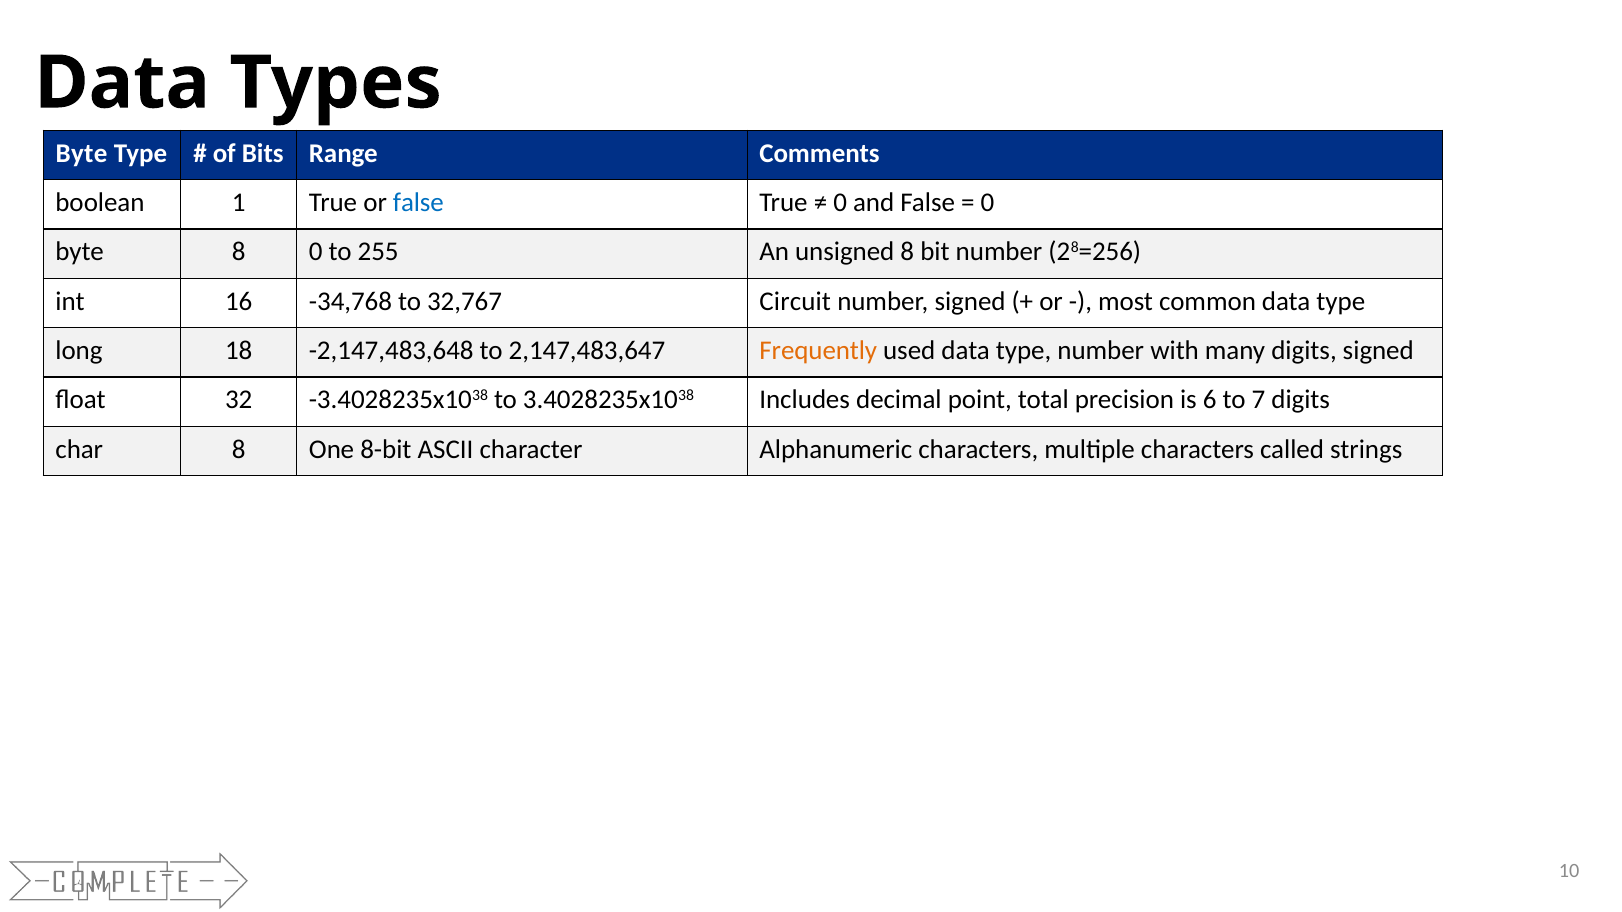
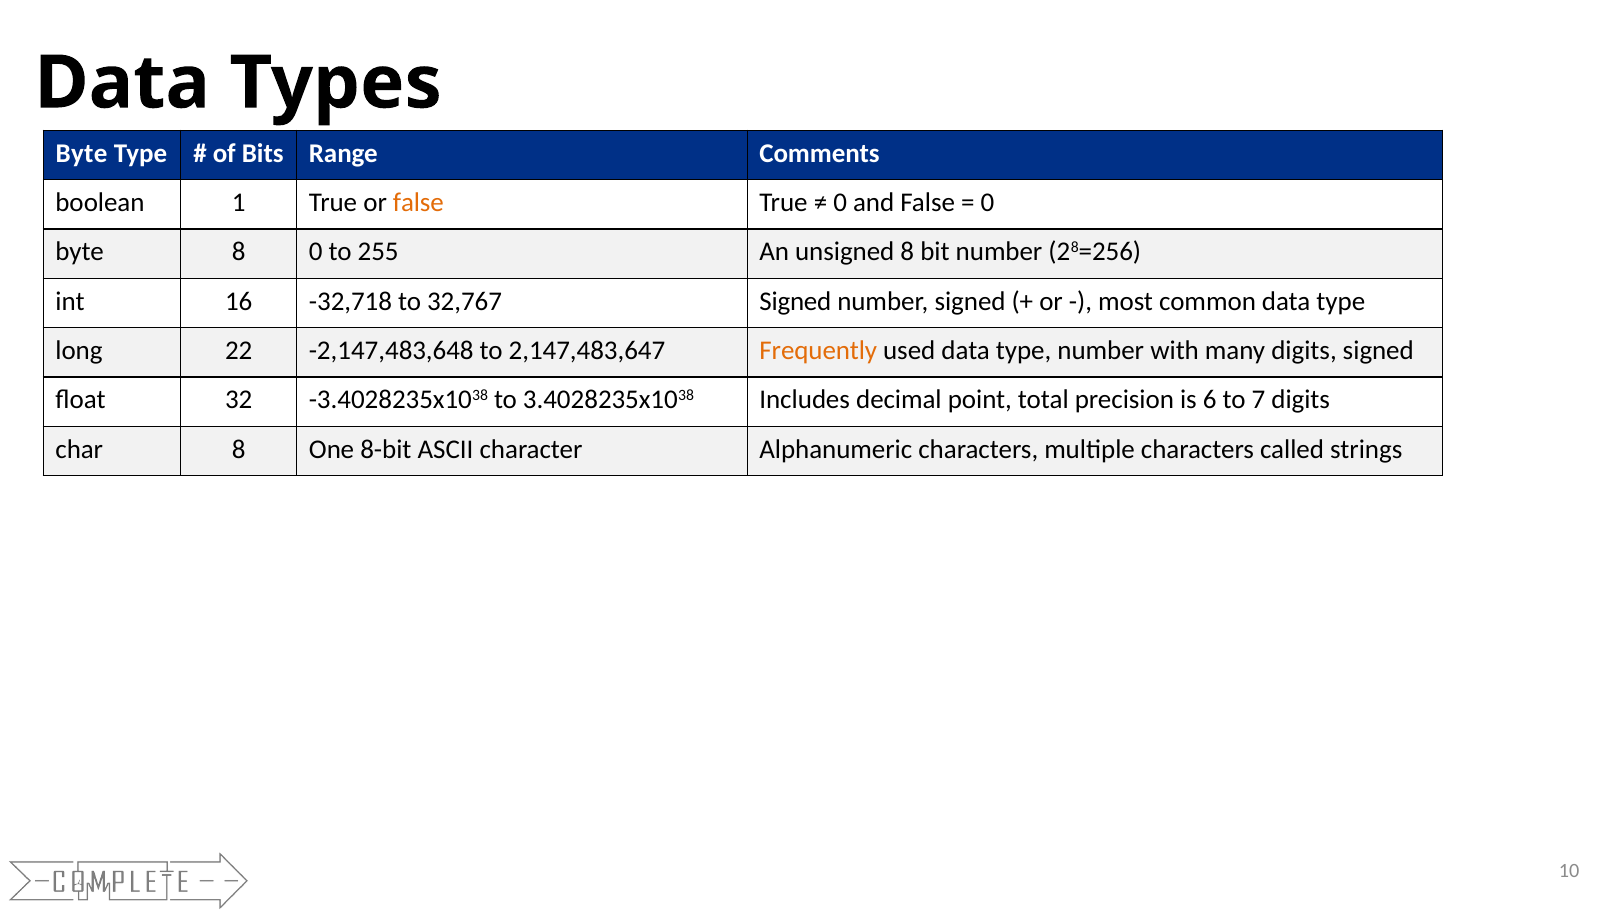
false colour: blue -> orange (418, 203)
-34,768: -34,768 -> -32,718 (350, 301)
32,767 Circuit: Circuit -> Signed (795, 301)
18: 18 -> 22 (239, 351)
